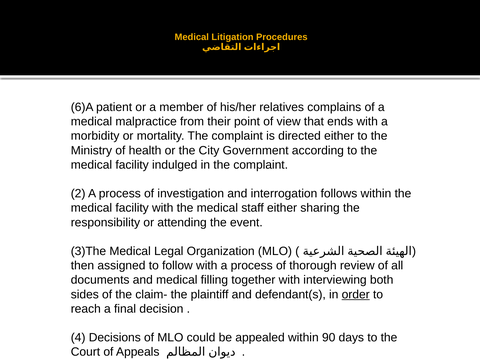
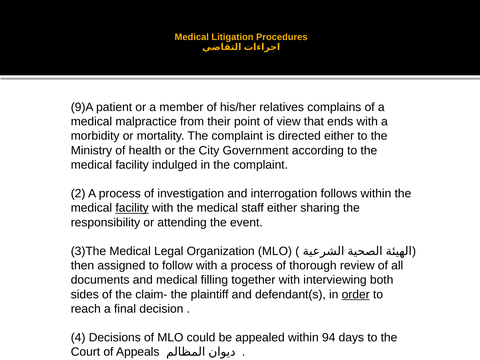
6)A: 6)A -> 9)A (82, 107)
facility underline: none -> present (132, 208)
90: 90 -> 94 (329, 338)
